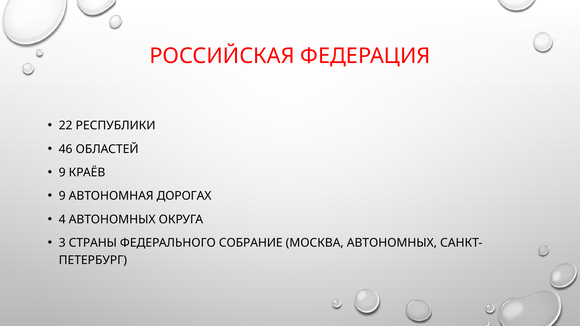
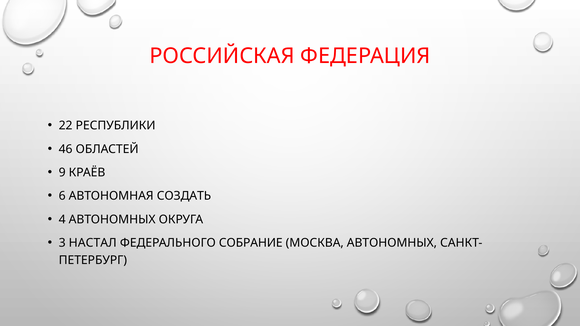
9: 9 -> 6 (62, 196)
ДОРОГАХ: ДОРОГАХ -> СОЗДАТЬ (184, 196)
СТРАНЫ: СТРАНЫ -> НАСТАЛ (93, 243)
